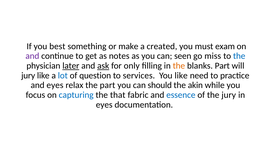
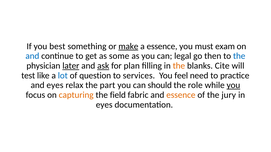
make underline: none -> present (128, 46)
a created: created -> essence (162, 46)
and colour: purple -> blue (32, 56)
notes: notes -> some (119, 56)
seen: seen -> legal (183, 56)
miss: miss -> then (213, 56)
only: only -> plan (132, 66)
blanks Part: Part -> Cite (222, 66)
jury: jury -> test (28, 76)
You like: like -> feel (181, 76)
akin: akin -> role (195, 85)
you underline: none -> present (233, 85)
capturing colour: blue -> orange (76, 95)
that: that -> field (118, 95)
essence colour: blue -> orange (181, 95)
